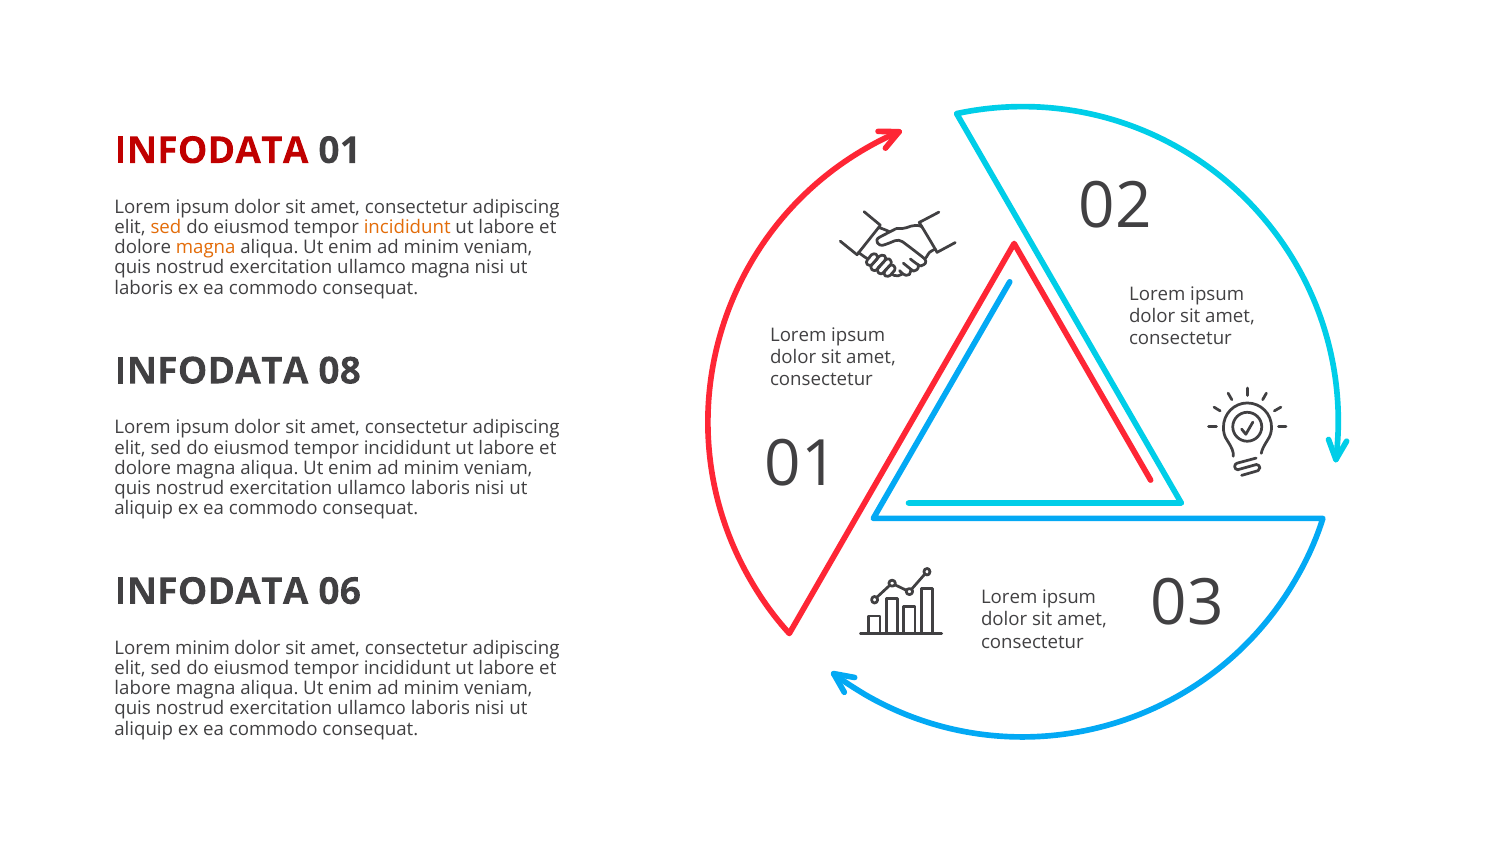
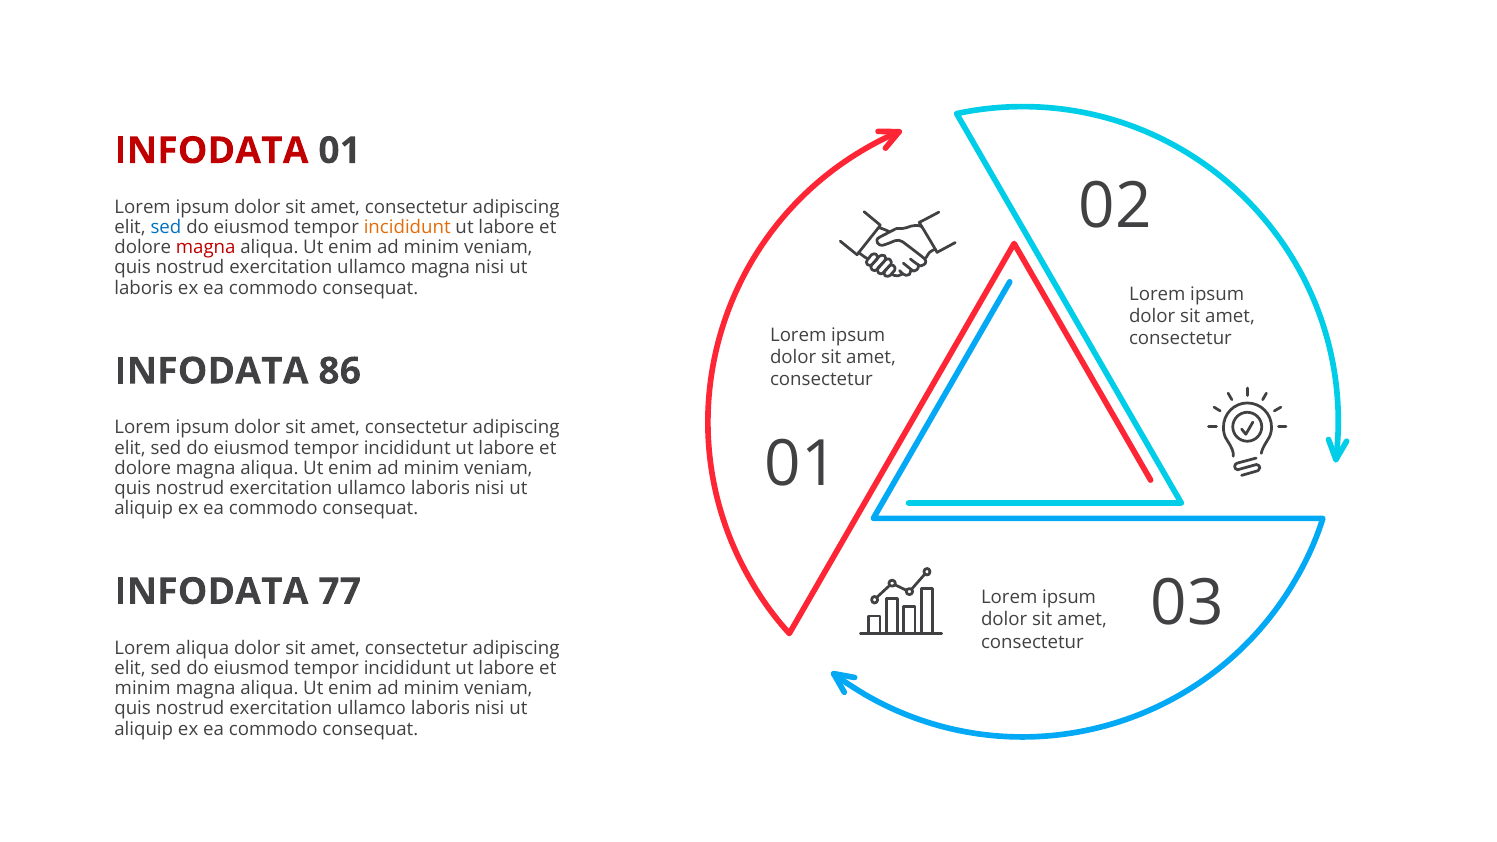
sed colour: orange -> blue (166, 227)
magna colour: orange -> red (206, 248)
08: 08 -> 86 (340, 371)
06: 06 -> 77 (340, 592)
Lorem minim: minim -> aliqua (202, 648)
labore: labore -> minim (143, 689)
